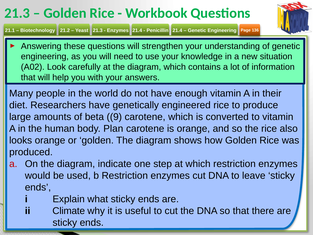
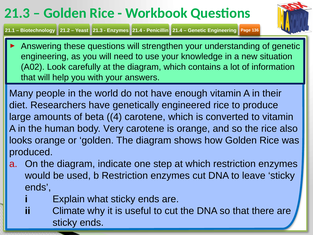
9: 9 -> 4 (114, 117)
Plan: Plan -> Very (113, 128)
